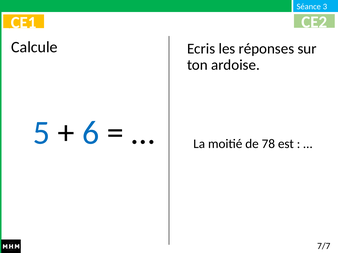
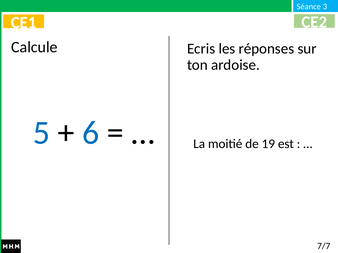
78: 78 -> 19 (268, 144)
